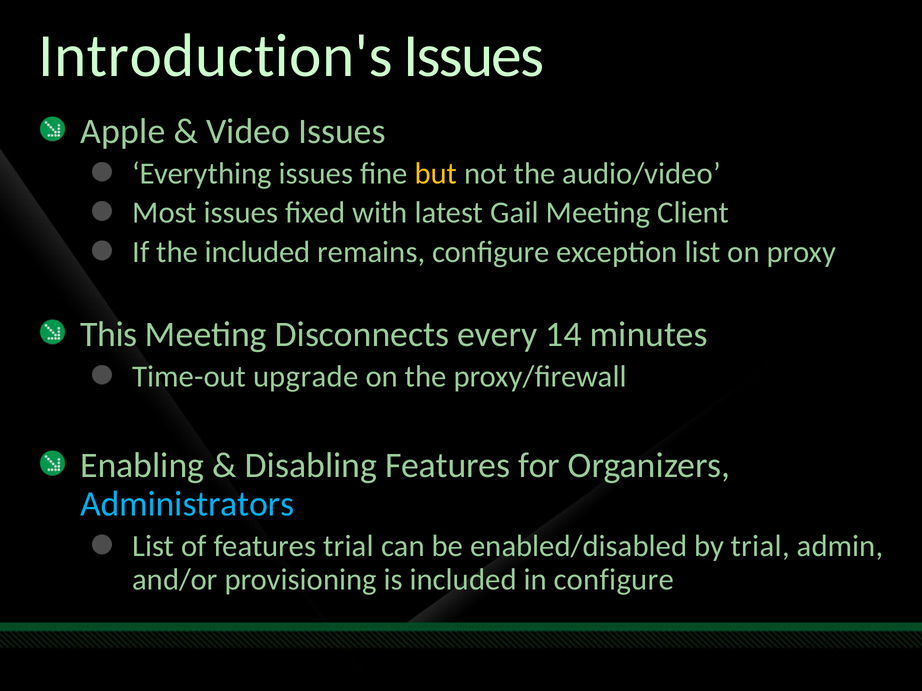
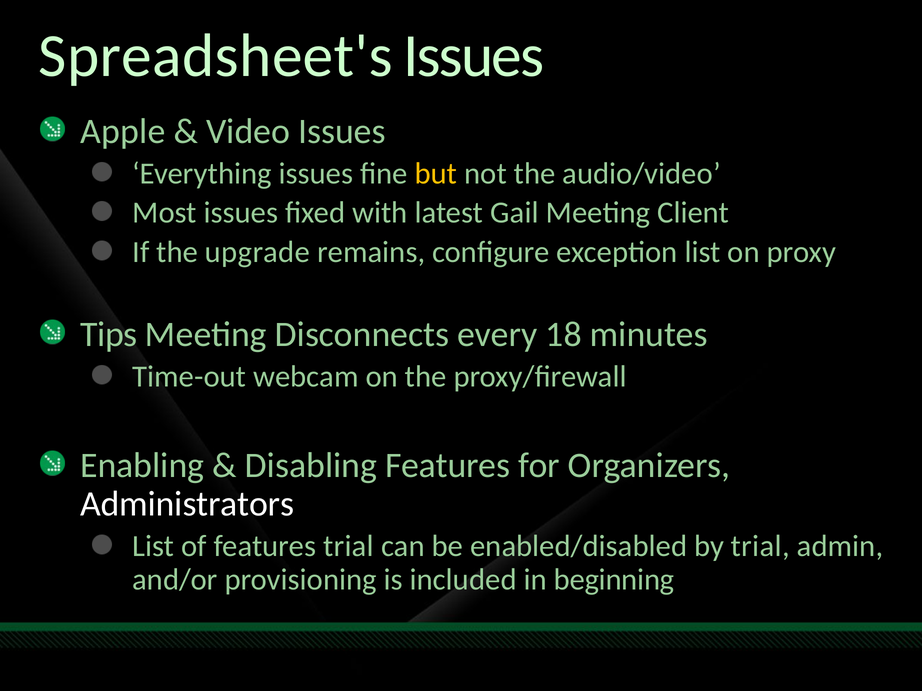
Introduction's: Introduction's -> Spreadsheet's (216, 56)
the included: included -> upgrade (258, 252)
This: This -> Tips (109, 335)
14: 14 -> 18 (564, 335)
upgrade: upgrade -> webcam (306, 377)
Administrators colour: light blue -> white (187, 505)
in configure: configure -> beginning (614, 580)
